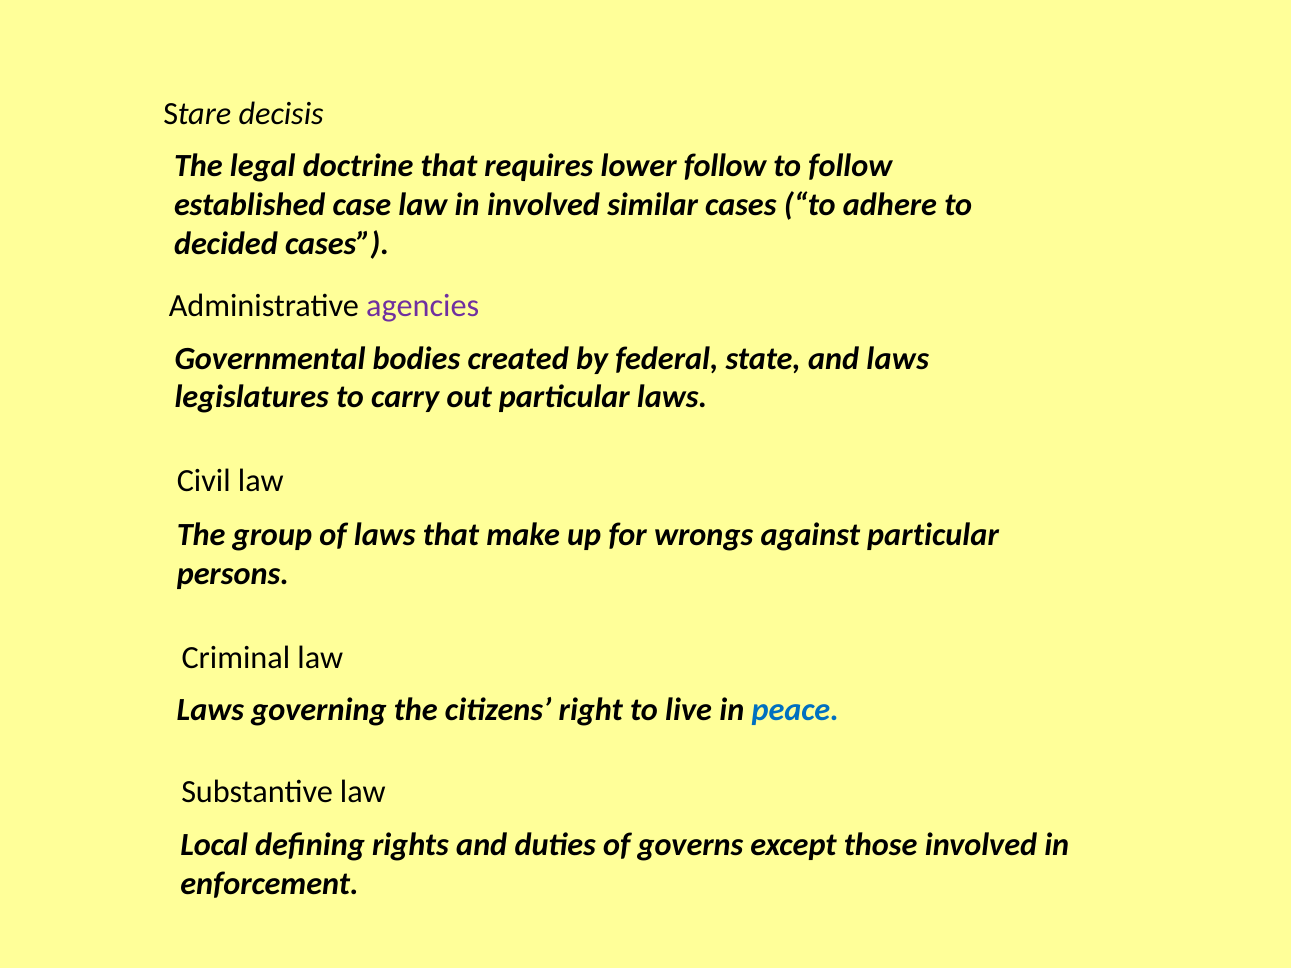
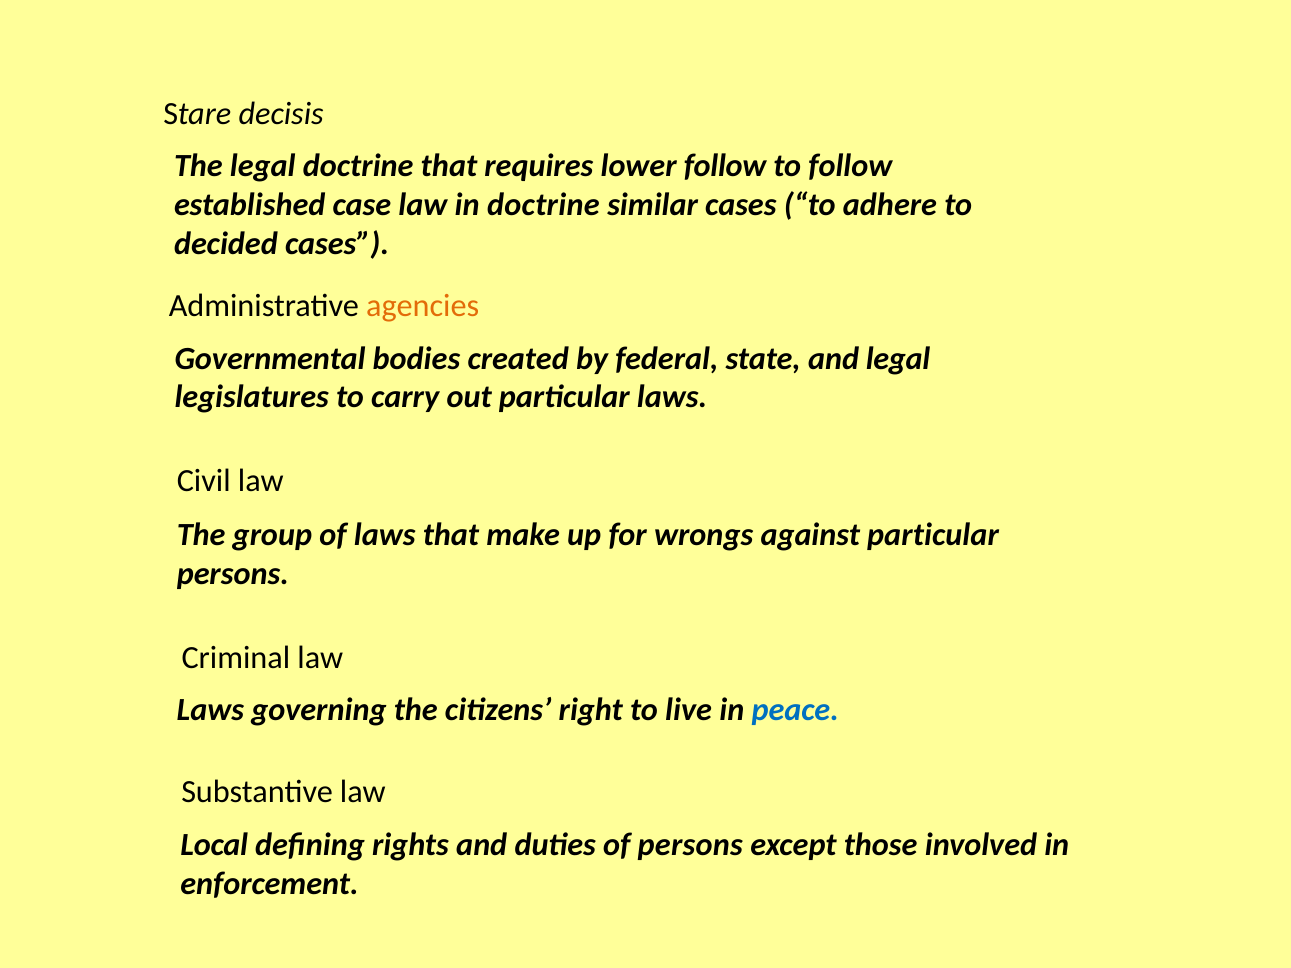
in involved: involved -> doctrine (543, 205)
agencies colour: purple -> orange (423, 306)
and laws: laws -> legal (898, 359)
of governs: governs -> persons (690, 845)
